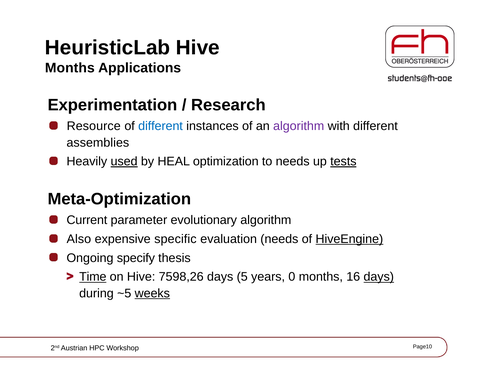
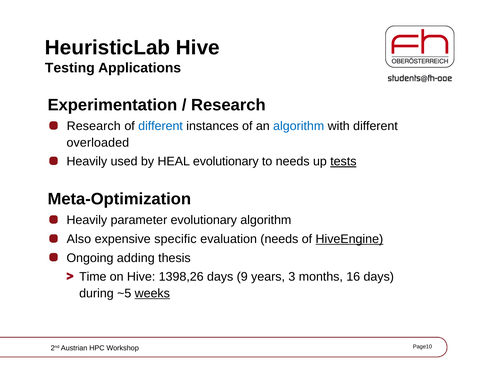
Months: Months -> Testing (70, 68)
Resource: Resource -> Research (94, 126)
algorithm colour: purple -> blue (299, 126)
assemblies: assemblies -> overloaded (98, 143)
used underline: present -> none (124, 161)
HEAL optimization: optimization -> evolutionary (226, 161)
Current: Current -> Heavily (87, 220)
specify: specify -> adding (136, 258)
Time underline: present -> none (93, 277)
7598,26: 7598,26 -> 1398,26 (181, 277)
5: 5 -> 9 (242, 277)
0: 0 -> 3 (292, 277)
days underline: present -> none (379, 277)
